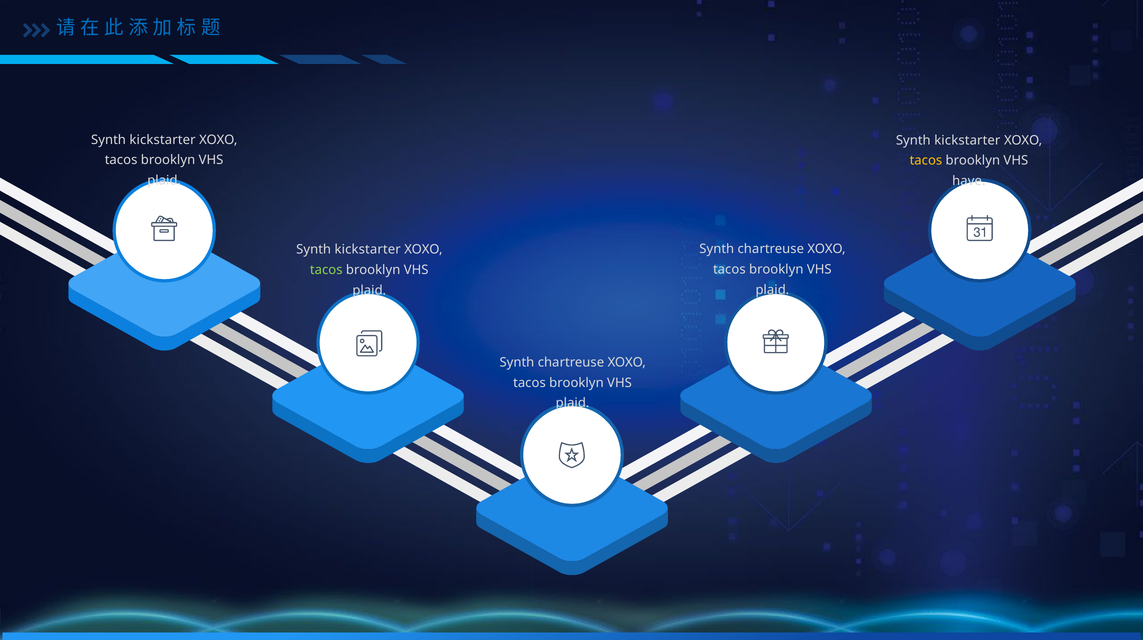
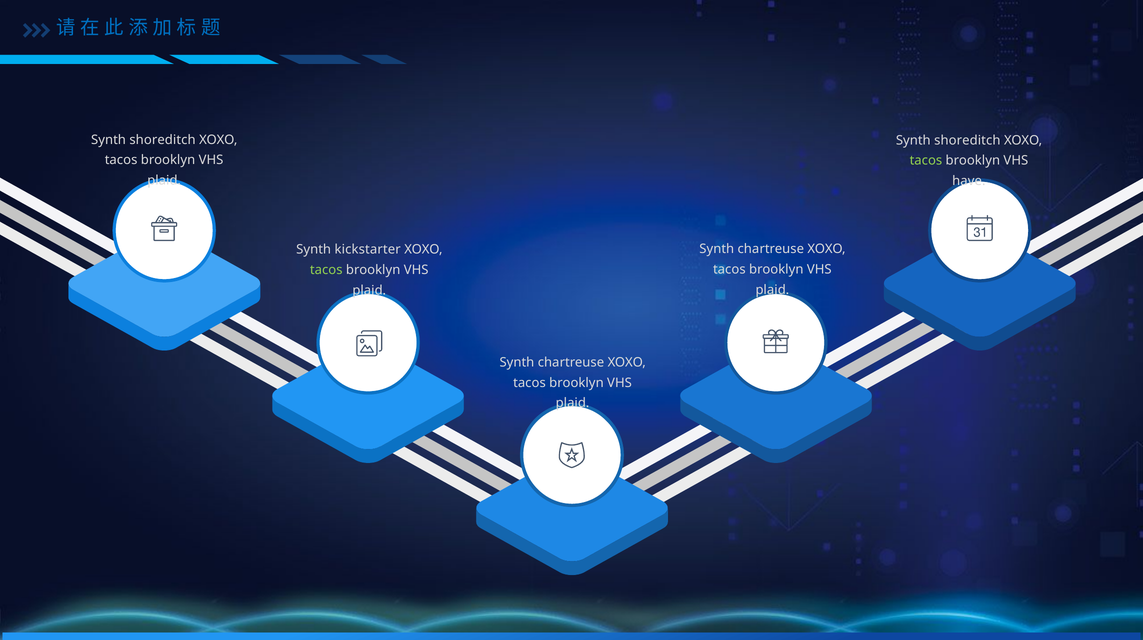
kickstarter: kickstarter -> shoreditch (163, 140)
kickstarter: kickstarter -> shoreditch (967, 140)
tacos colour: yellow -> light green (926, 161)
